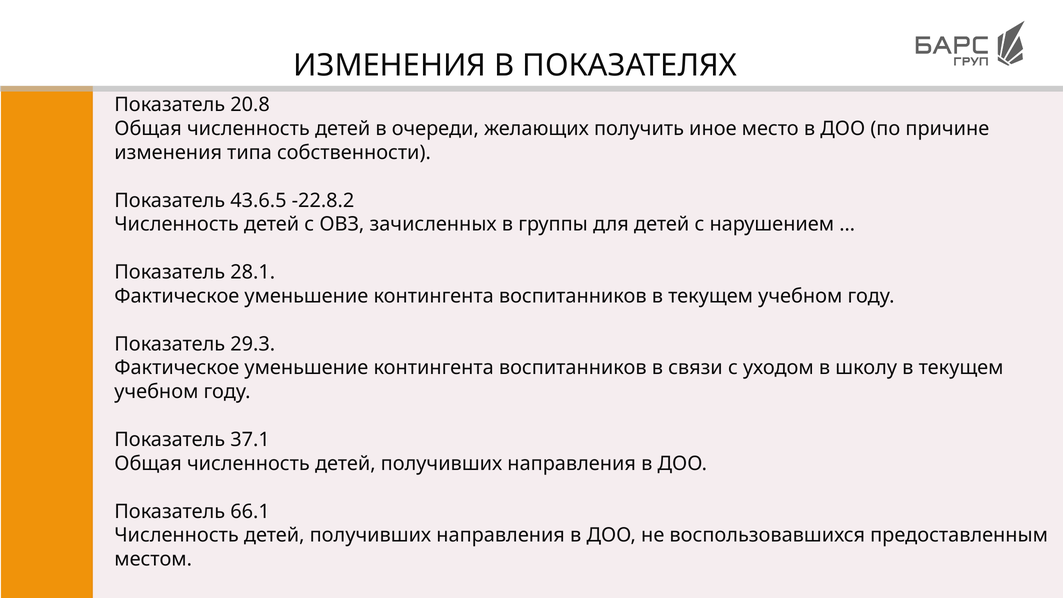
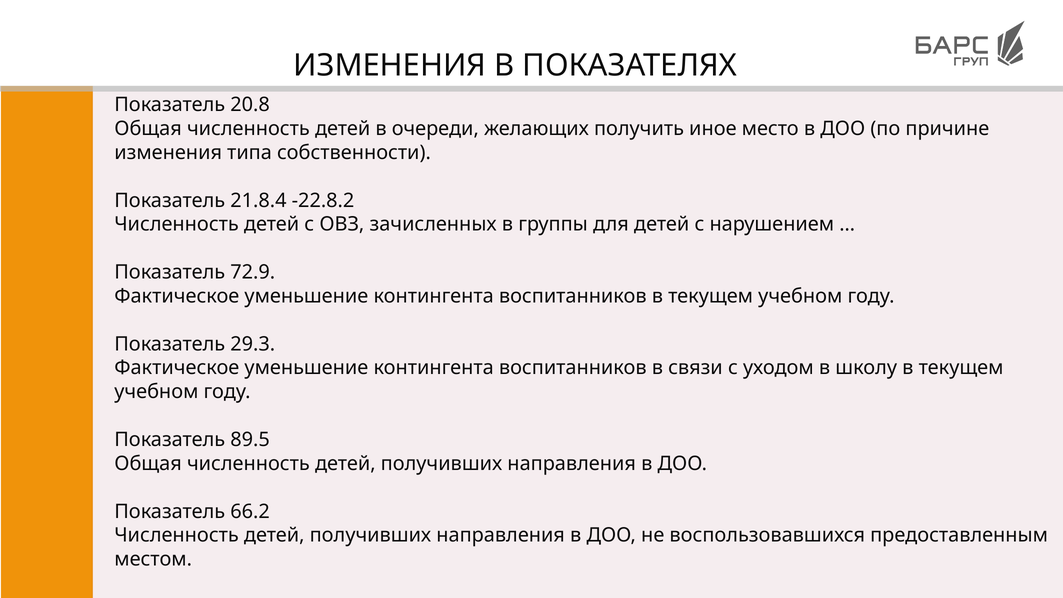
43.6.5: 43.6.5 -> 21.8.4 (258, 200)
28.1: 28.1 -> 72.9 (253, 272)
37.1: 37.1 -> 89.5 (250, 440)
66.1: 66.1 -> 66.2 (250, 511)
